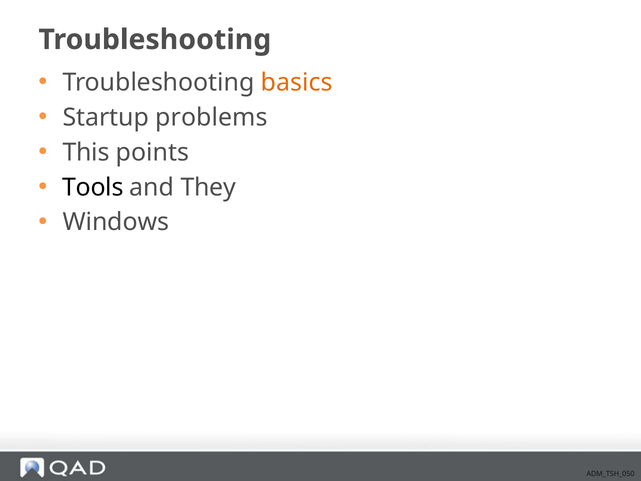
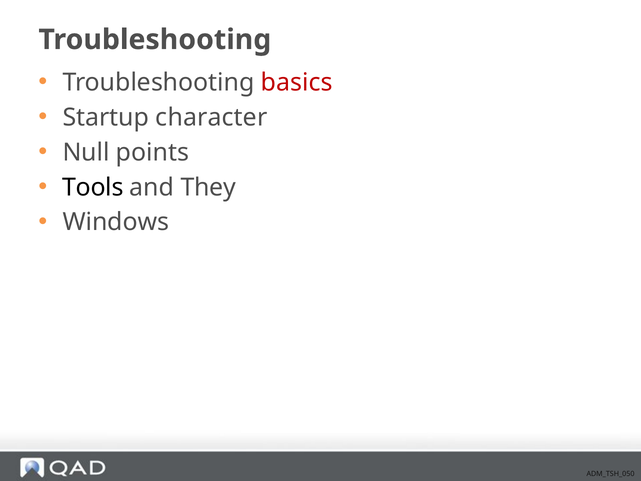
basics colour: orange -> red (297, 82)
problems: problems -> character (211, 117)
This: This -> Null (86, 152)
